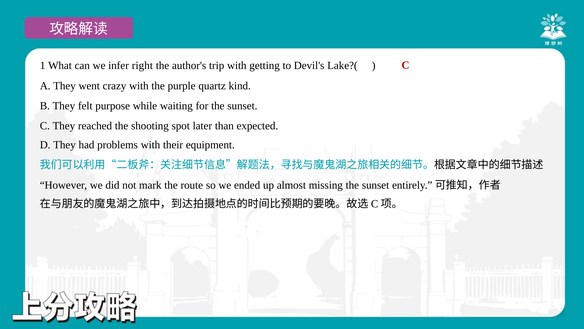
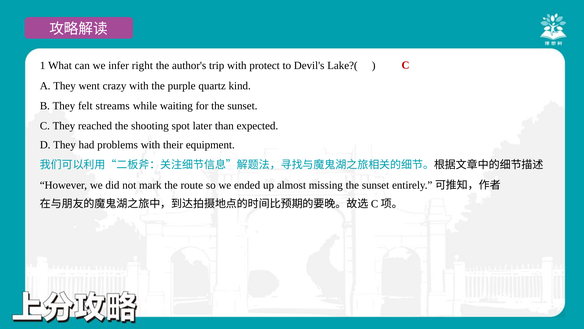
getting: getting -> protect (265, 65)
purpose: purpose -> streams (113, 106)
